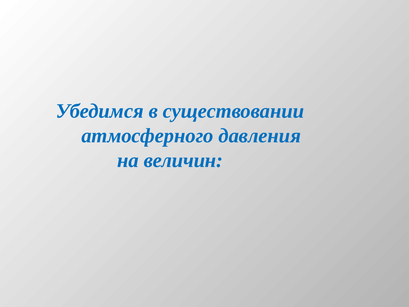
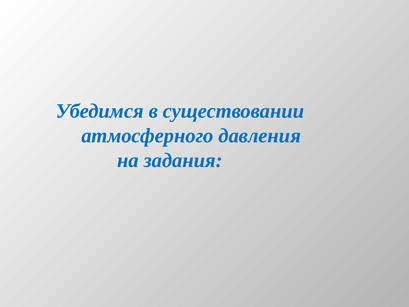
величин: величин -> задания (183, 160)
